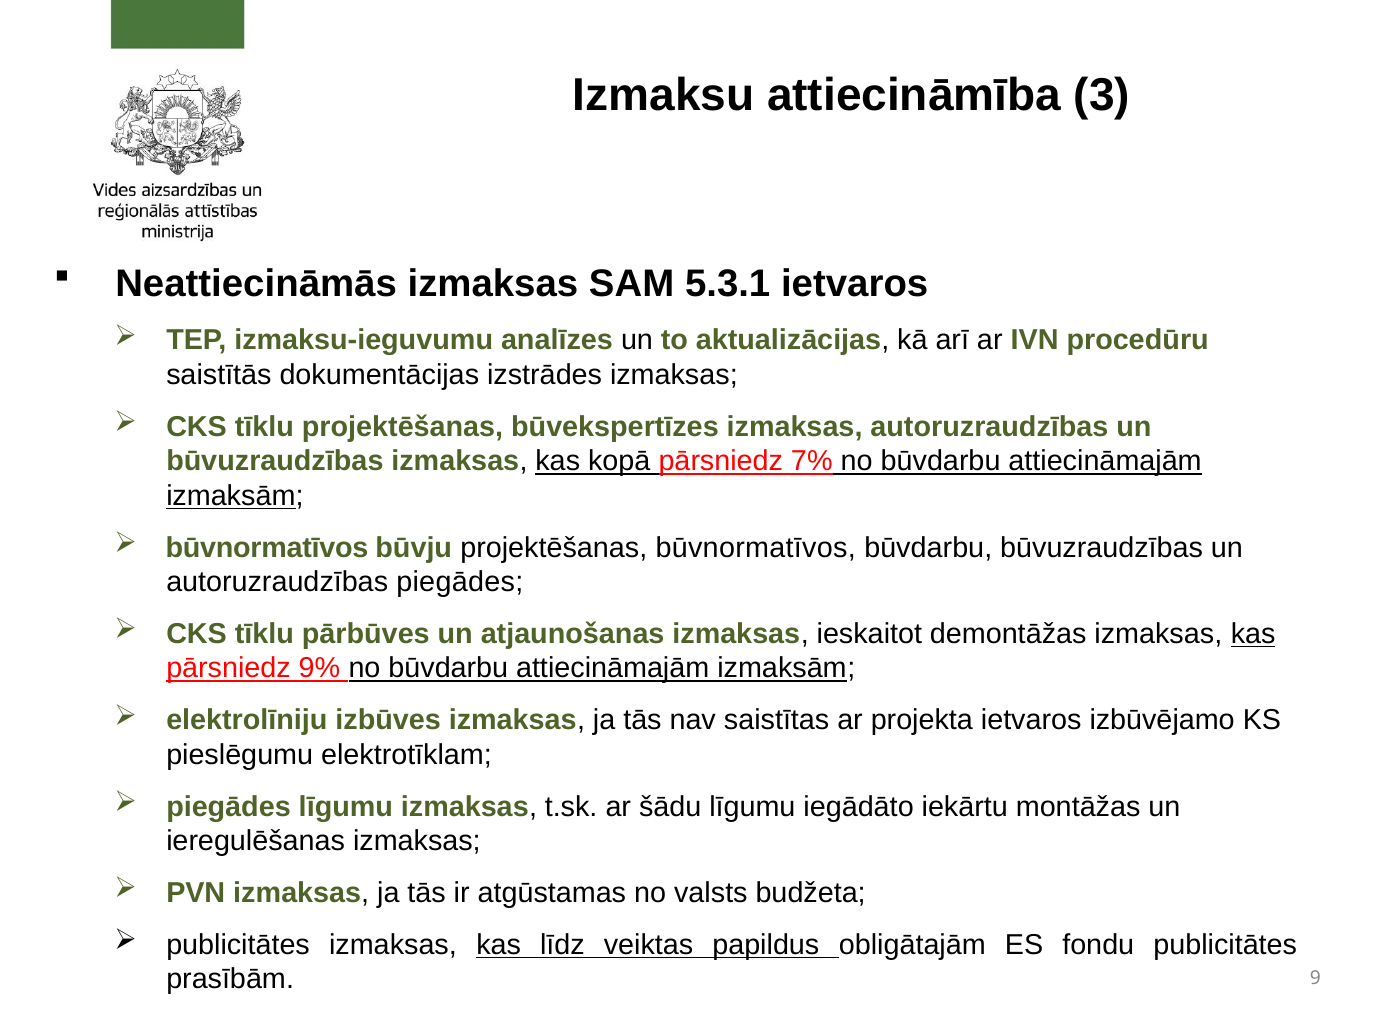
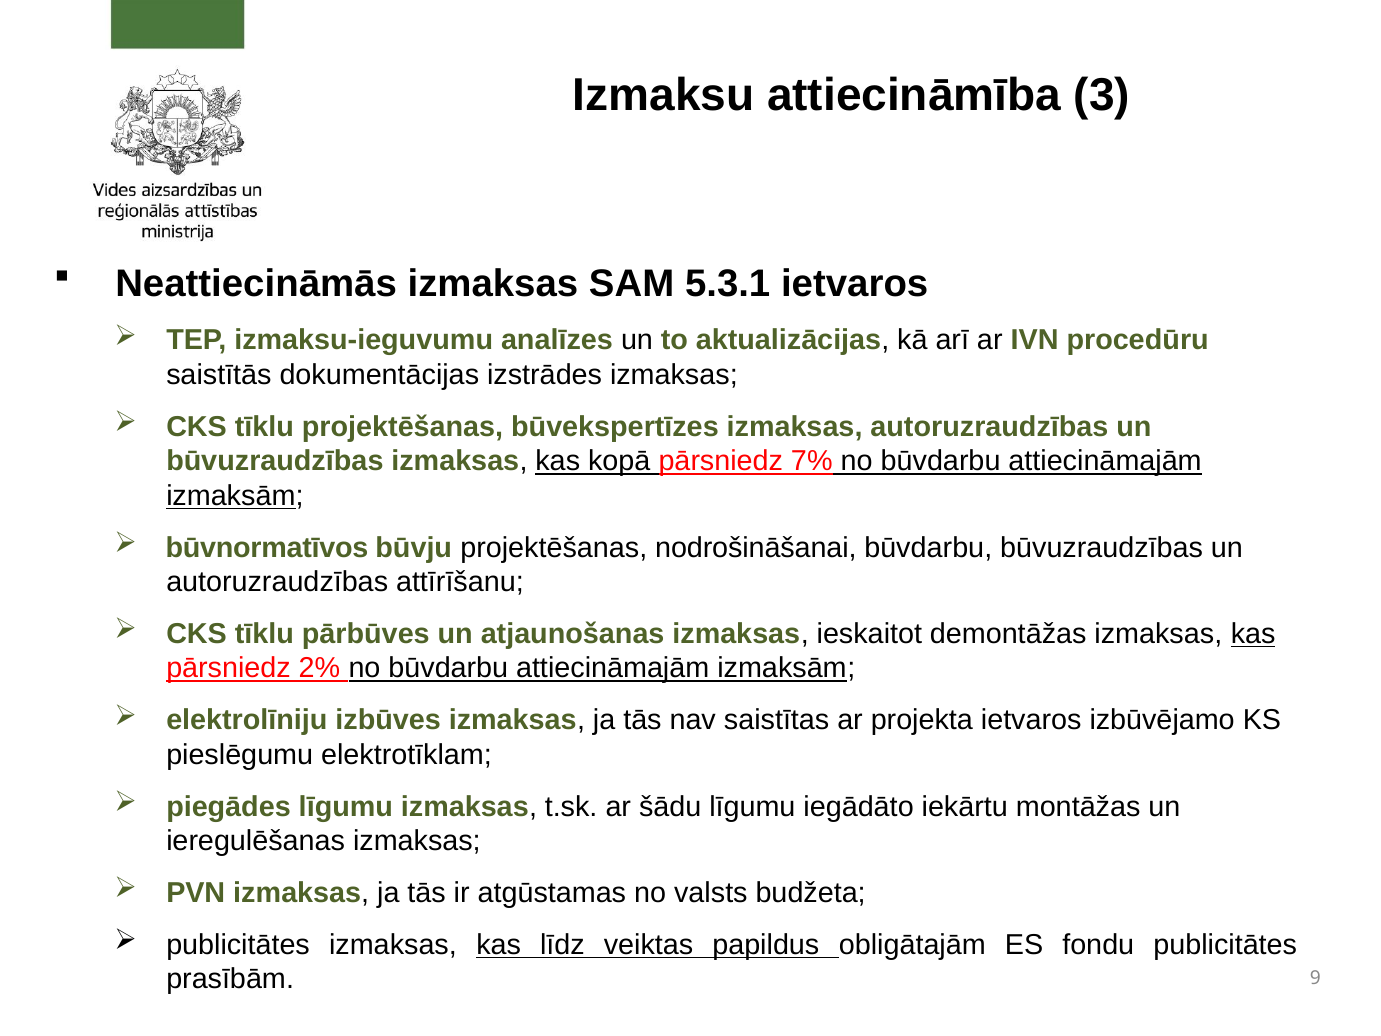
projektēšanas būvnormatīvos: būvnormatīvos -> nodrošināšanai (756, 547)
autoruzraudzības piegādes: piegādes -> attīrīšanu (460, 582)
9%: 9% -> 2% (319, 668)
